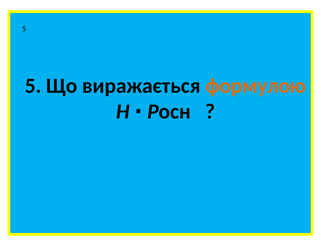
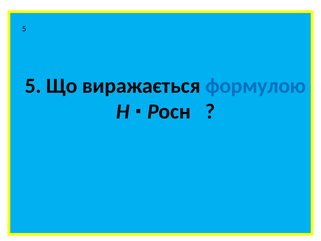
формулою colour: orange -> blue (256, 86)
